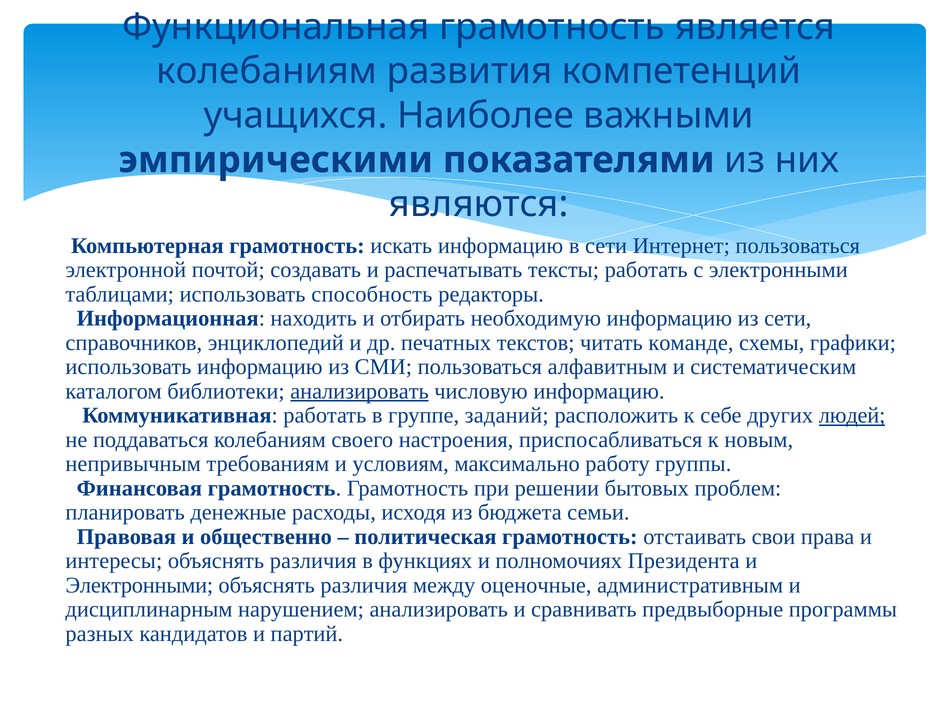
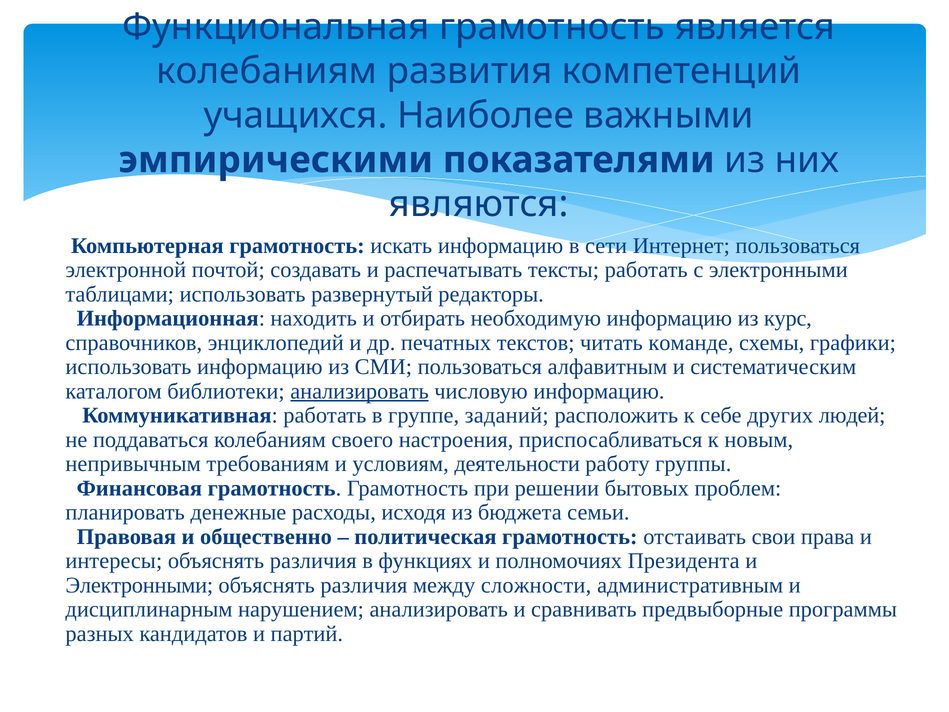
способность: способность -> развернутый (372, 294)
из сети: сети -> курс (788, 318)
людей underline: present -> none (852, 415)
максимально: максимально -> деятельности (517, 464)
оценочные: оценочные -> сложности (536, 585)
